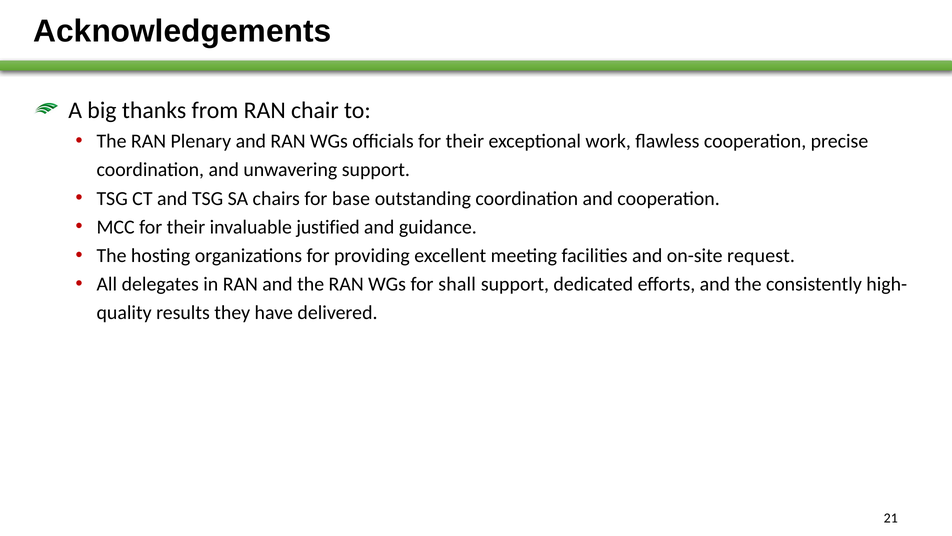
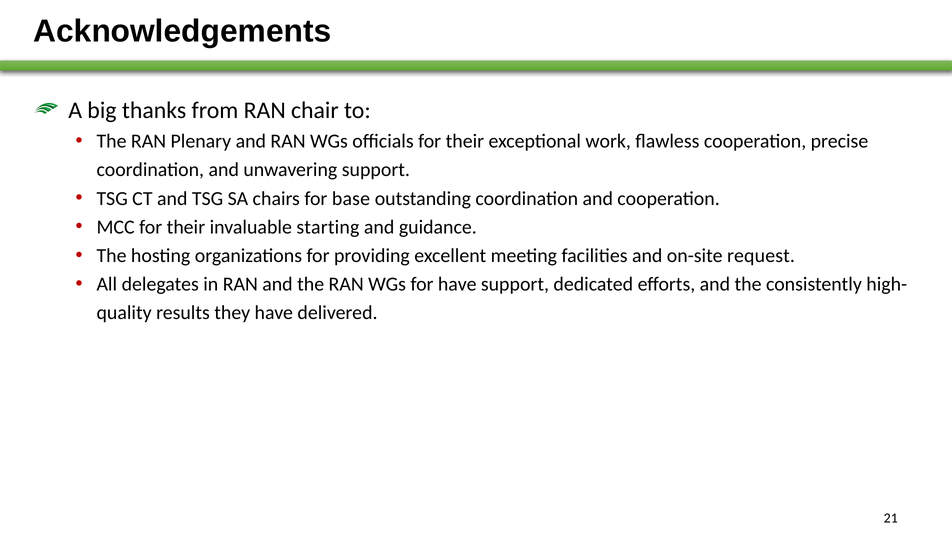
justified: justified -> starting (328, 227)
for shall: shall -> have (457, 284)
